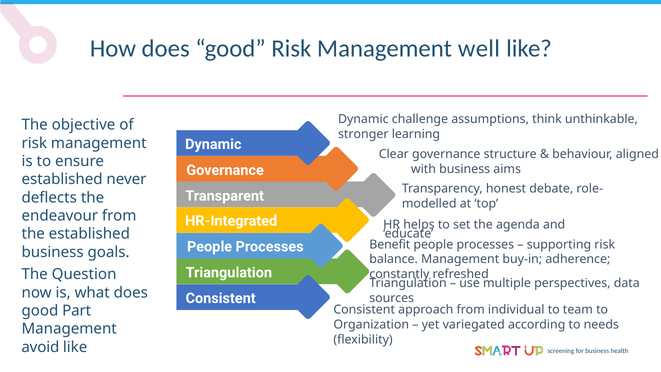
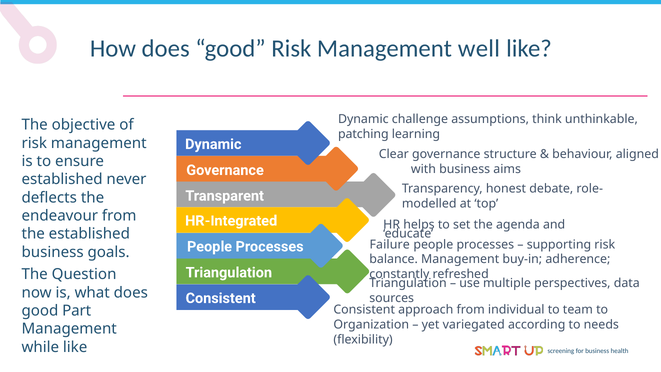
stronger: stronger -> patching (363, 134)
Benefit: Benefit -> Failure (390, 244)
avoid: avoid -> while (40, 347)
